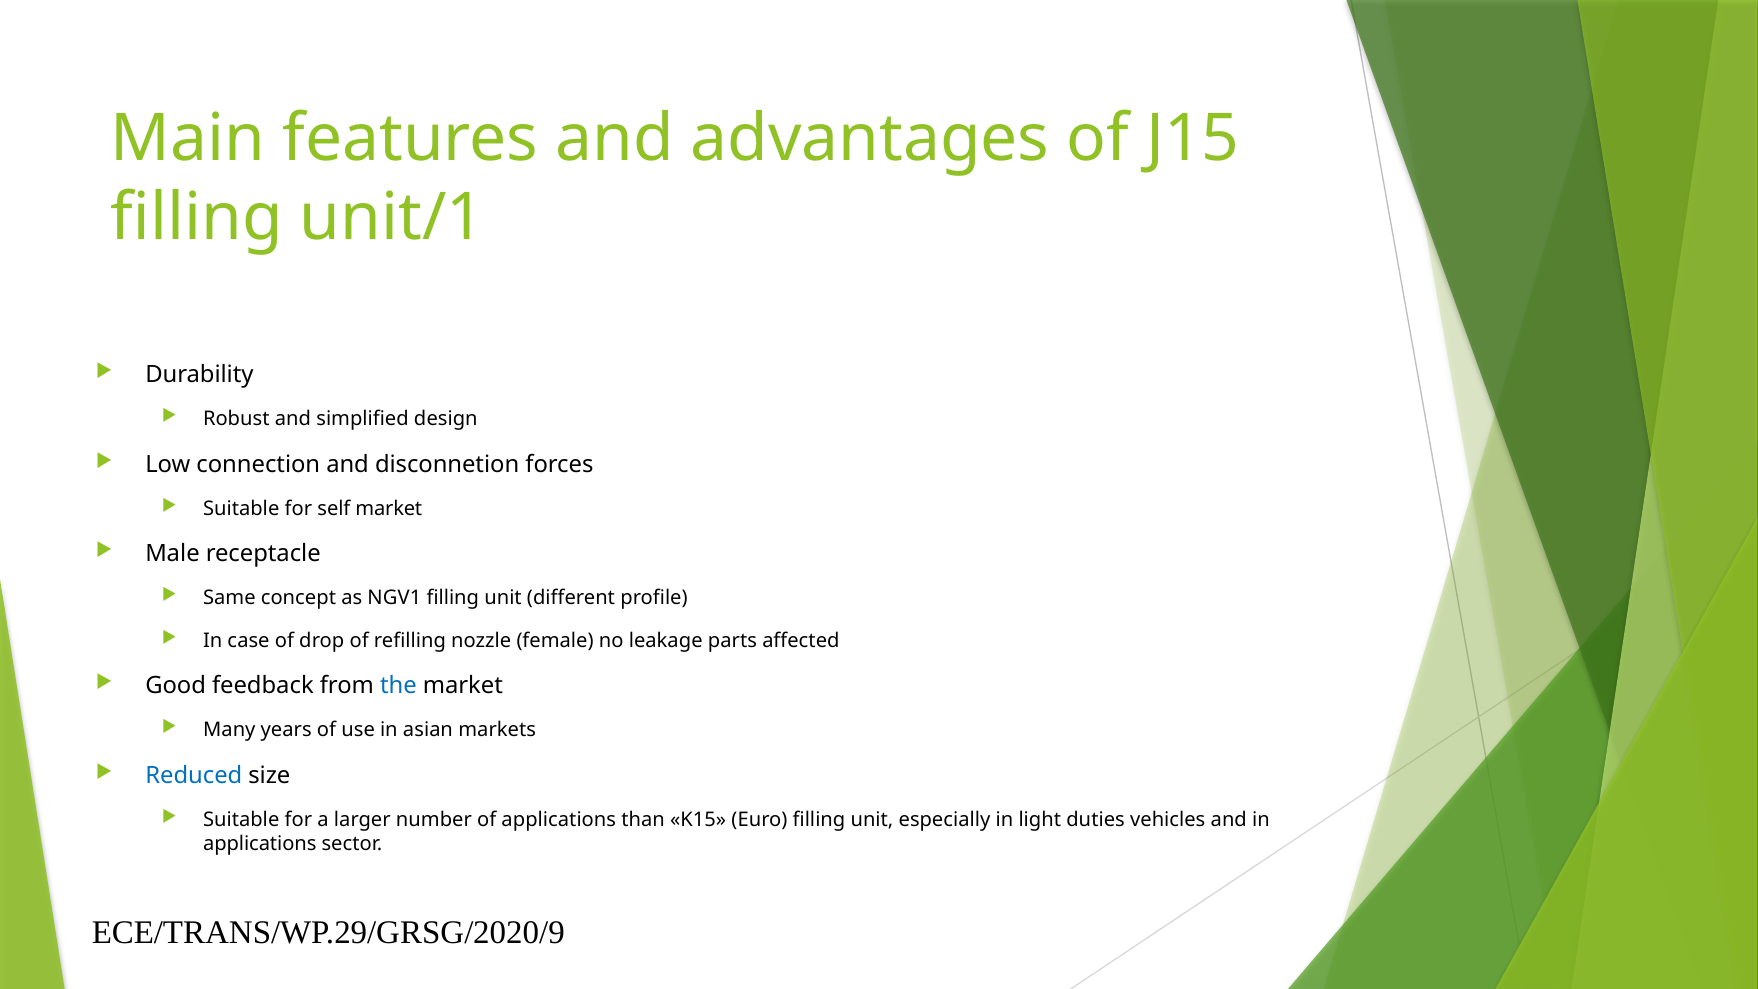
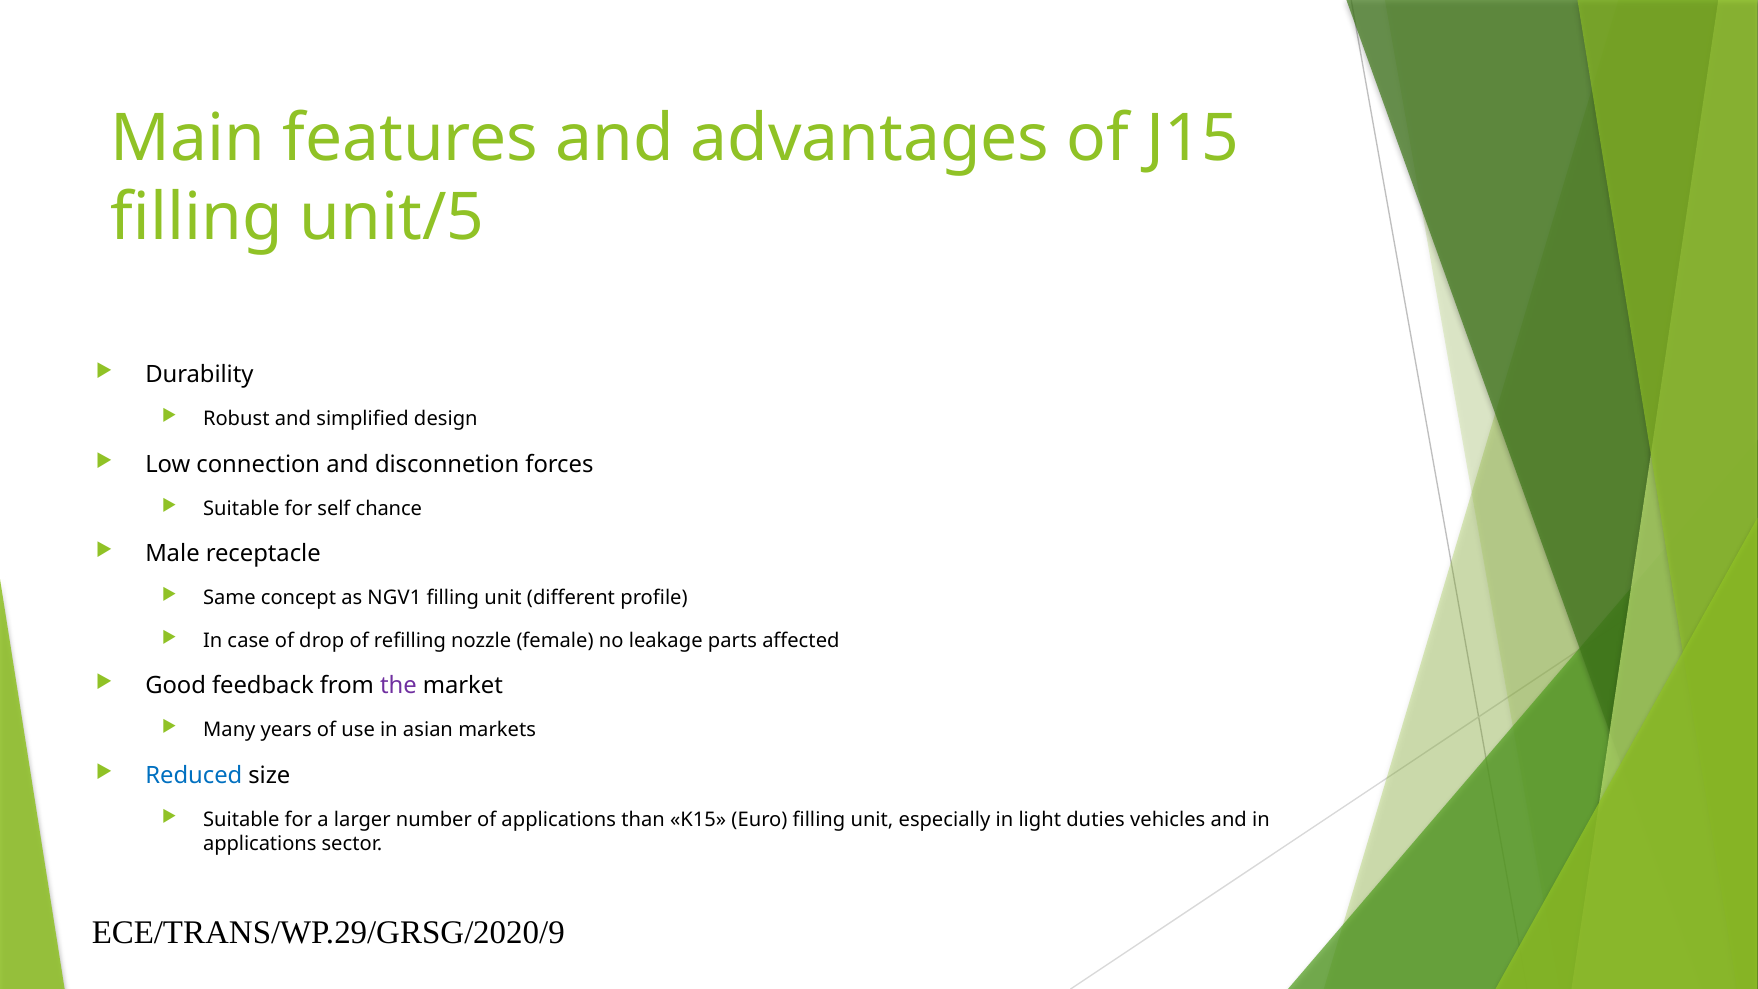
unit/1: unit/1 -> unit/5 (392, 218)
self market: market -> chance (389, 509)
the colour: blue -> purple (398, 686)
